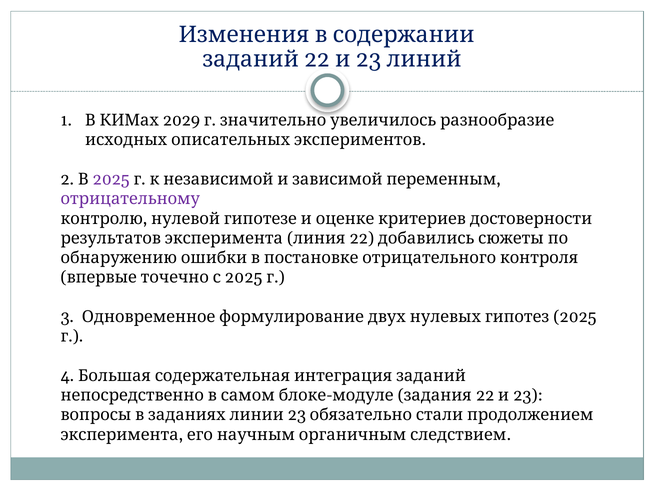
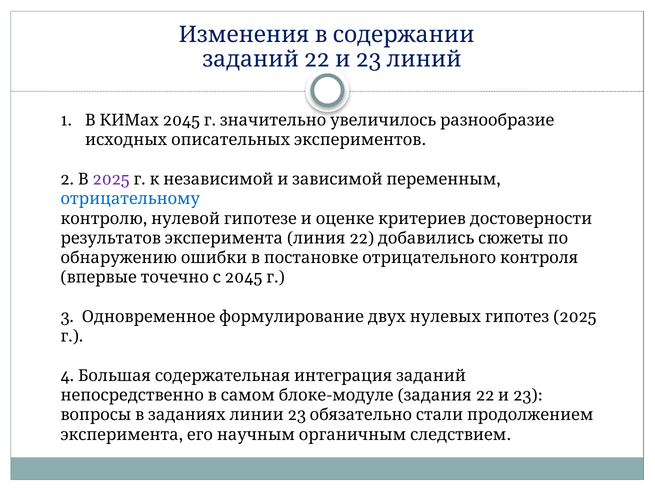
2029: 2029 -> 2045 (181, 121)
отрицательному colour: purple -> blue (130, 199)
2025: 2025 -> 2045 (244, 278)
